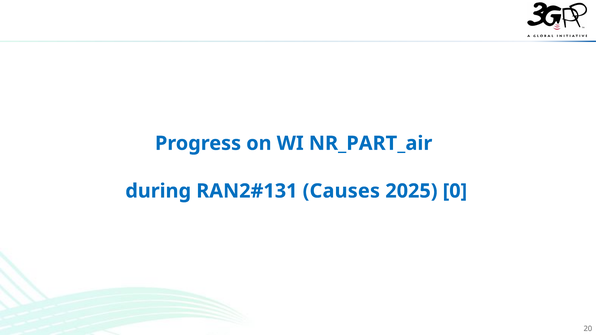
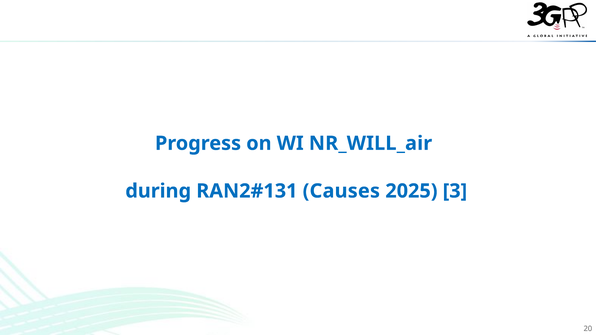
NR_PART_air: NR_PART_air -> NR_WILL_air (370, 143)
0: 0 -> 3 (455, 191)
